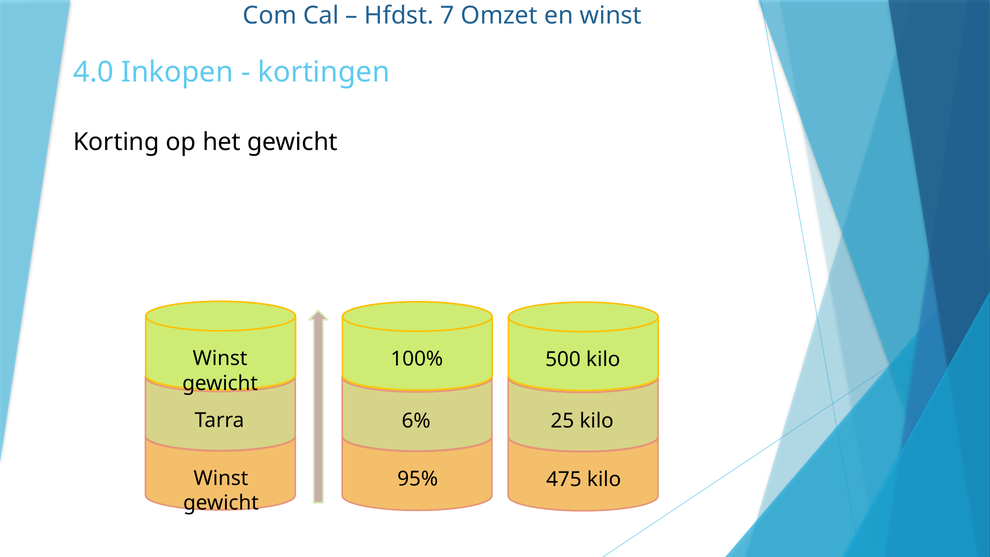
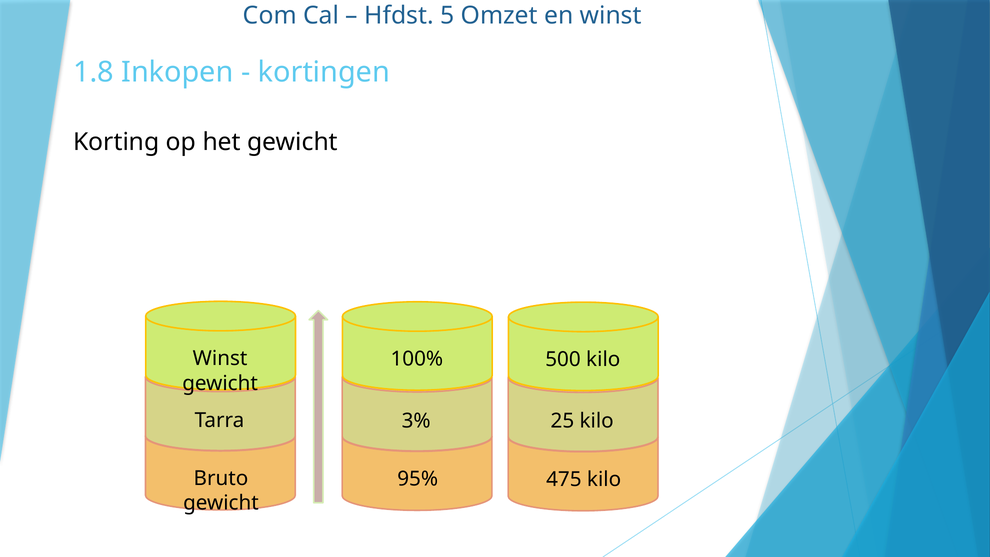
7: 7 -> 5 (447, 16)
4.0: 4.0 -> 1.8 (94, 72)
6%: 6% -> 3% (416, 421)
Winst: Winst -> Bruto (221, 478)
